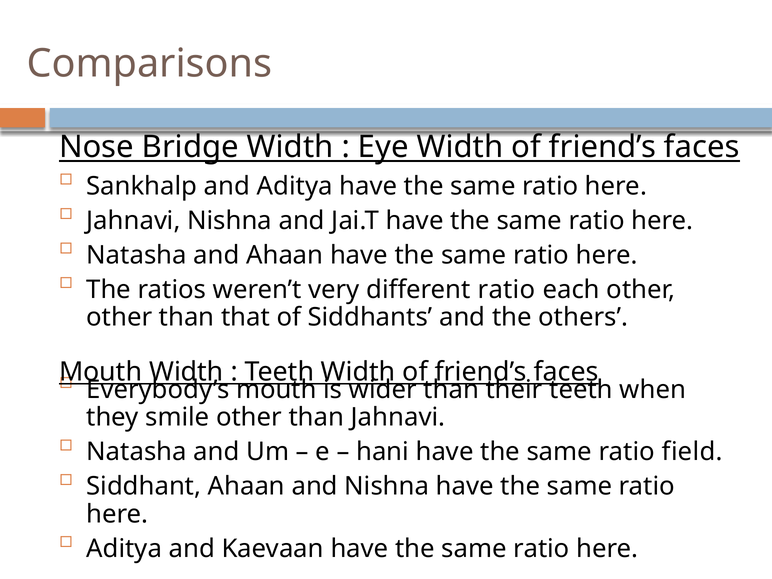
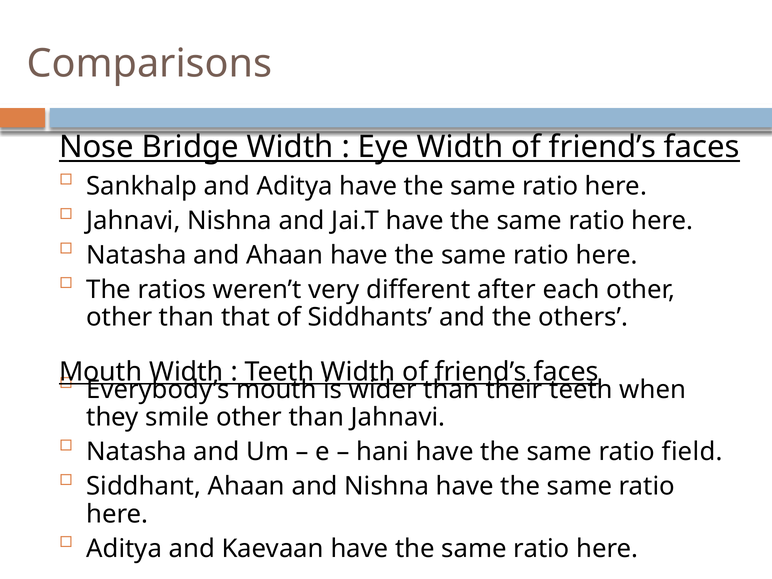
different ratio: ratio -> after (507, 290)
